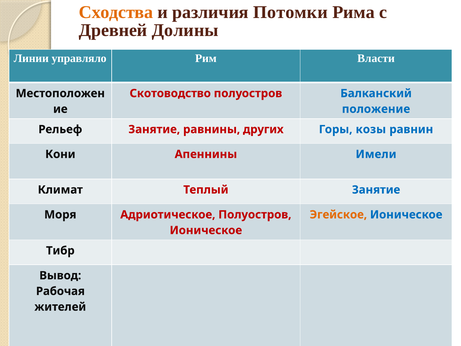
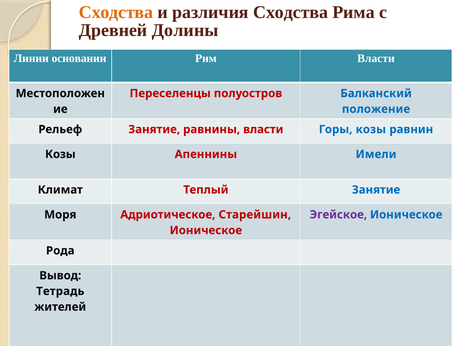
различия Потомки: Потомки -> Сходства (291, 12)
управляло: управляло -> основании (79, 58)
Скотоводство: Скотоводство -> Переселенцы (170, 93)
равнины других: других -> власти (263, 129)
Кони: Кони -> Козы (60, 154)
Адриотическое Полуостров: Полуостров -> Старейшин (255, 214)
Эгейское colour: orange -> purple (338, 214)
Тибр: Тибр -> Рода (60, 250)
Рабочая: Рабочая -> Тетрадь (60, 291)
